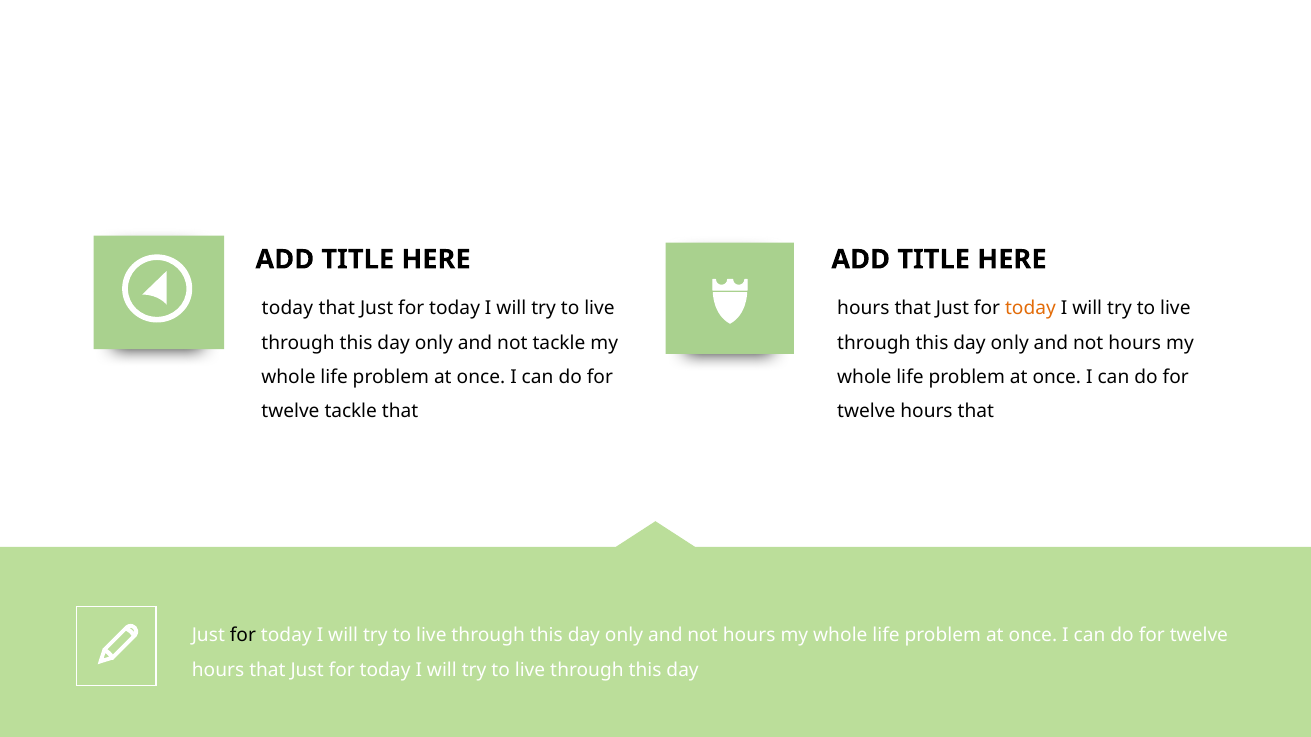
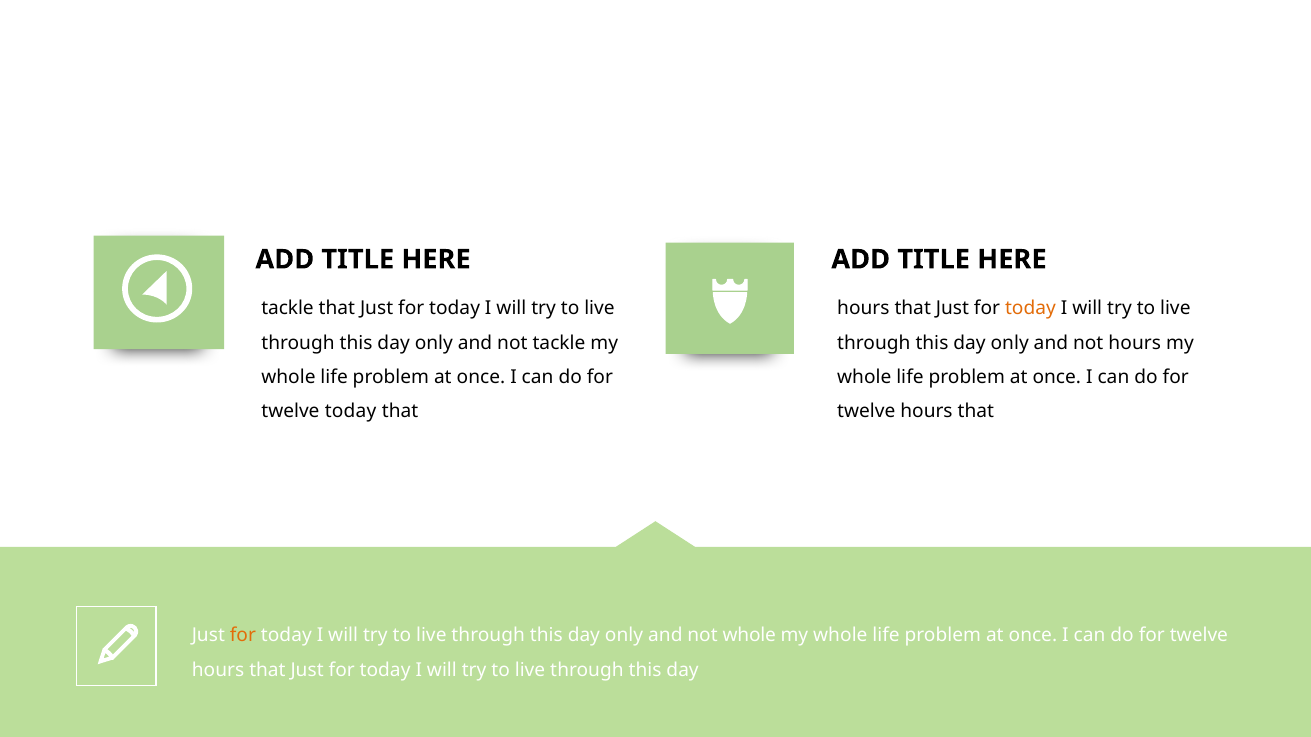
today: today -> tackle (288, 309)
twelve tackle: tackle -> today (351, 412)
for colour: black -> orange (243, 636)
hours: hours -> whole (749, 636)
